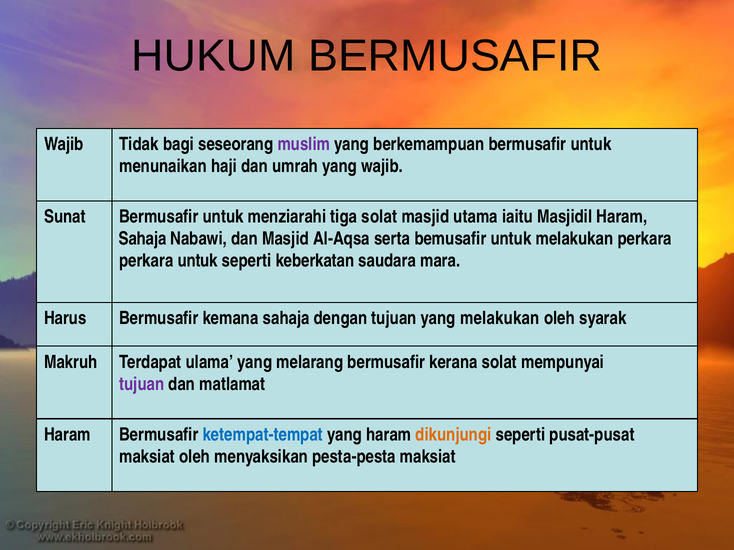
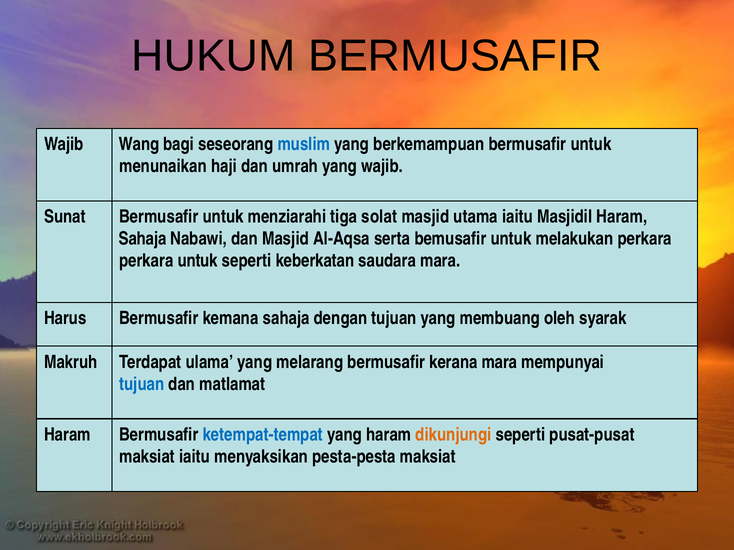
Tidak: Tidak -> Wang (139, 144)
muslim colour: purple -> blue (304, 144)
yang melakukan: melakukan -> membuang (500, 319)
kerana solat: solat -> mara (499, 363)
tujuan colour: purple -> blue (142, 385)
maksiat oleh: oleh -> iaitu (195, 457)
